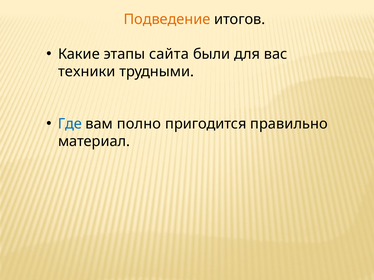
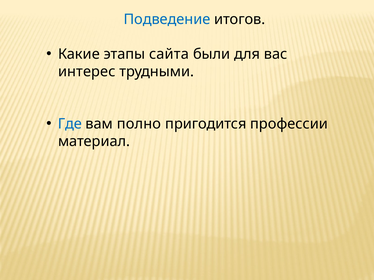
Подведение colour: orange -> blue (167, 19)
техники: техники -> интерес (87, 72)
правильно: правильно -> профессии (289, 124)
